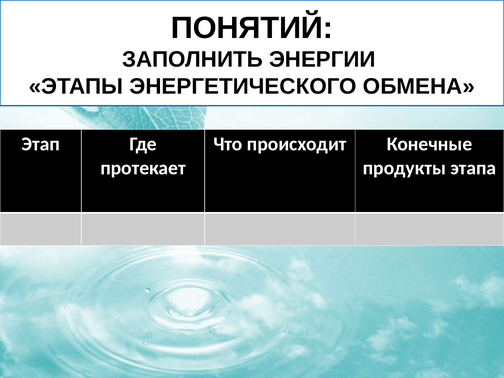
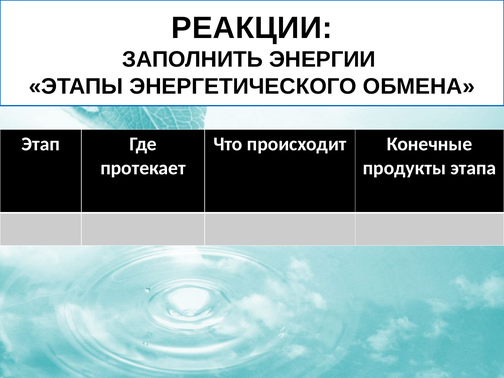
ПОНЯТИЙ: ПОНЯТИЙ -> РЕАКЦИИ (252, 28)
